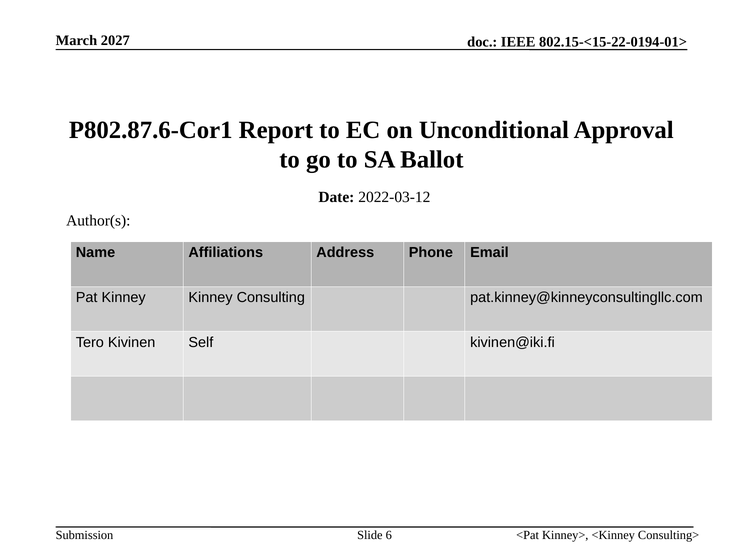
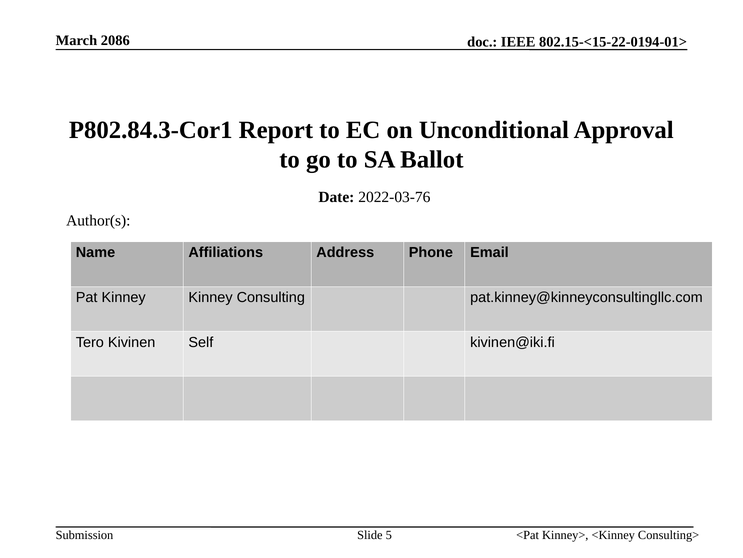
2027: 2027 -> 2086 (115, 41)
P802.87.6-Cor1: P802.87.6-Cor1 -> P802.84.3-Cor1 (151, 130)
2022-03-12: 2022-03-12 -> 2022-03-76 (394, 197)
6: 6 -> 5 (389, 534)
